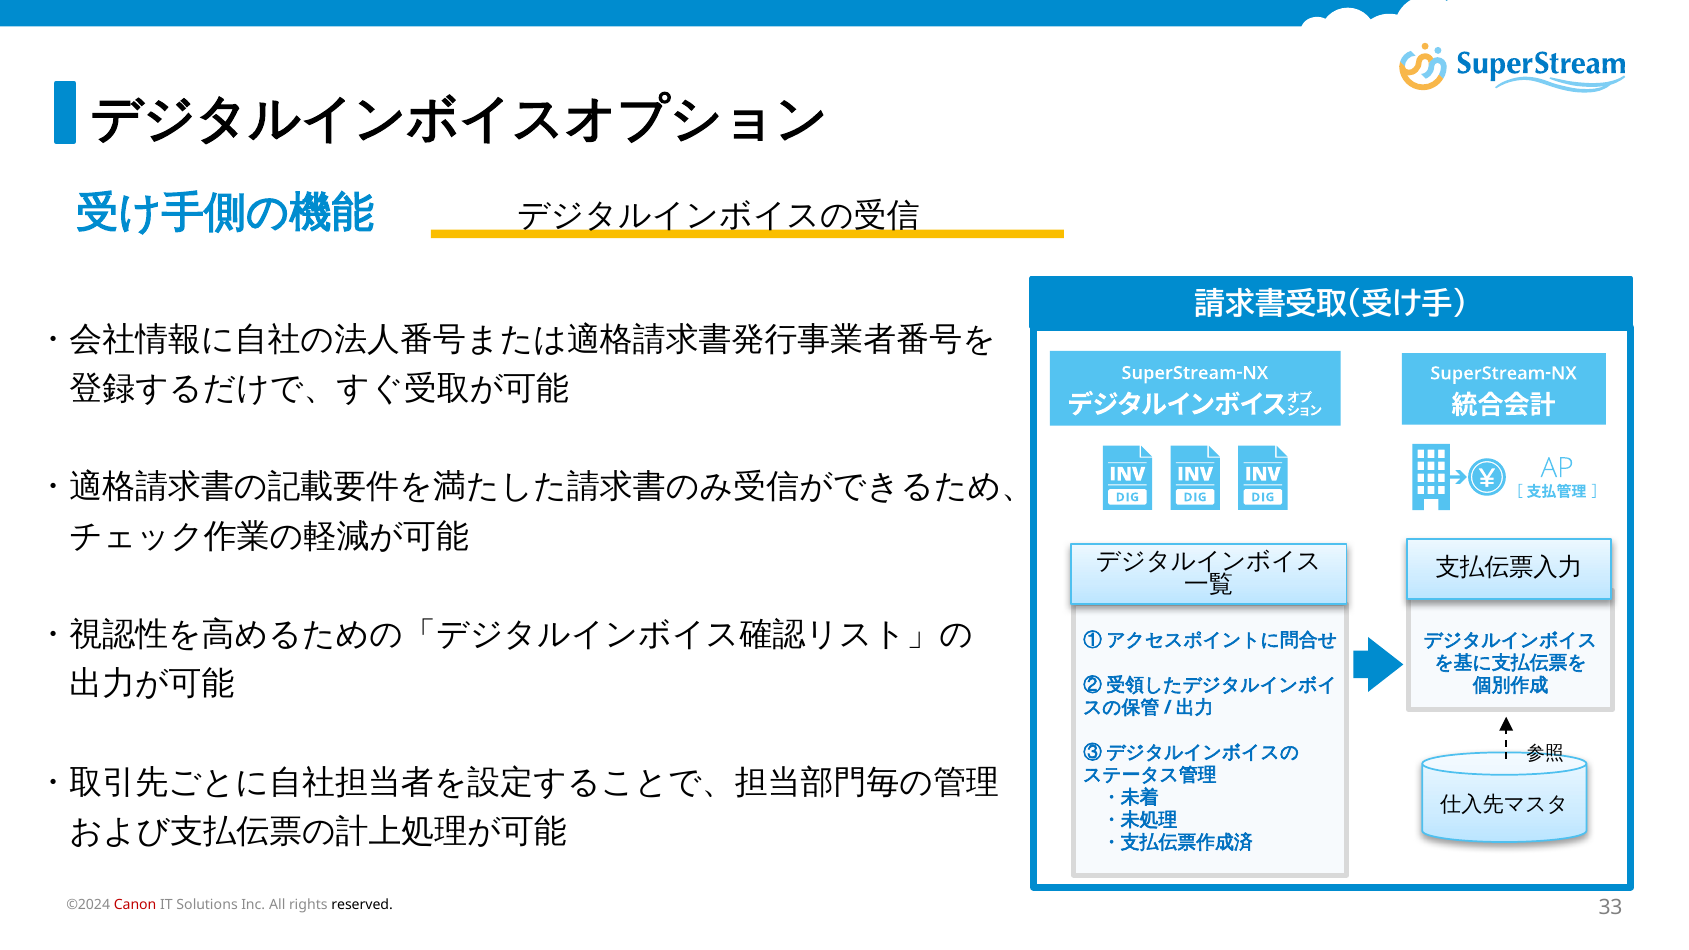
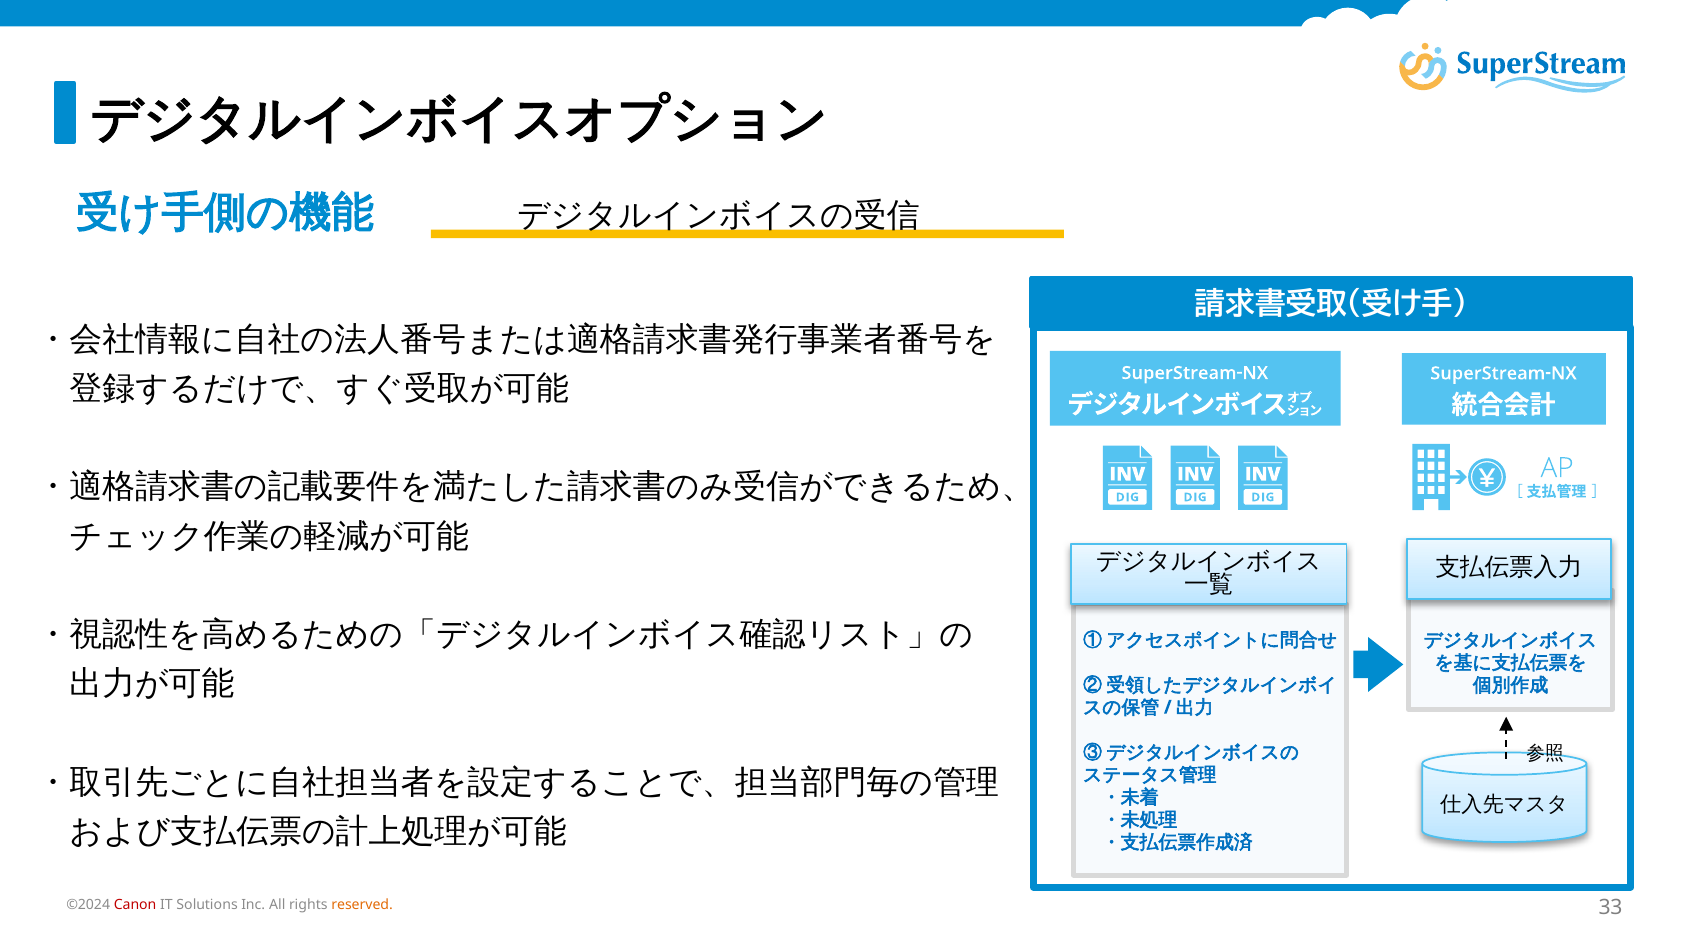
reserved colour: black -> orange (362, 905)
